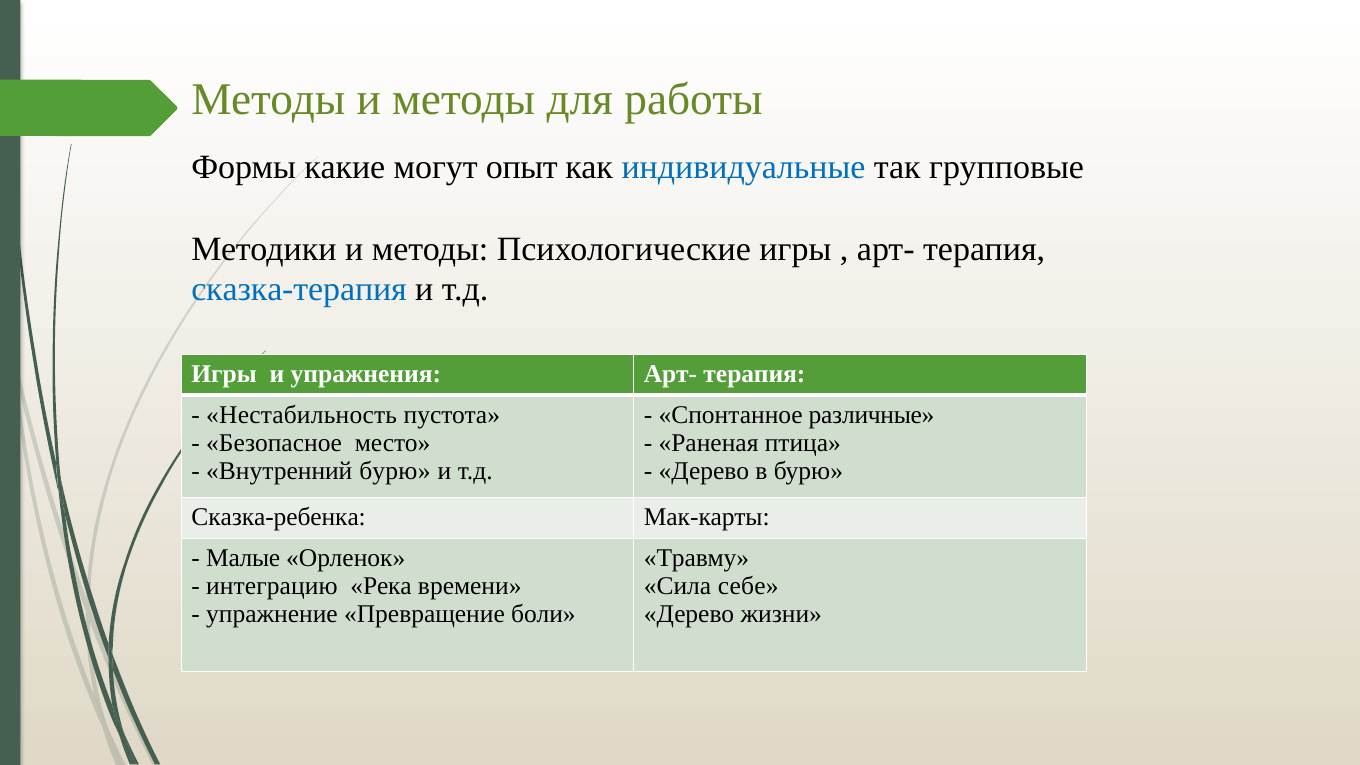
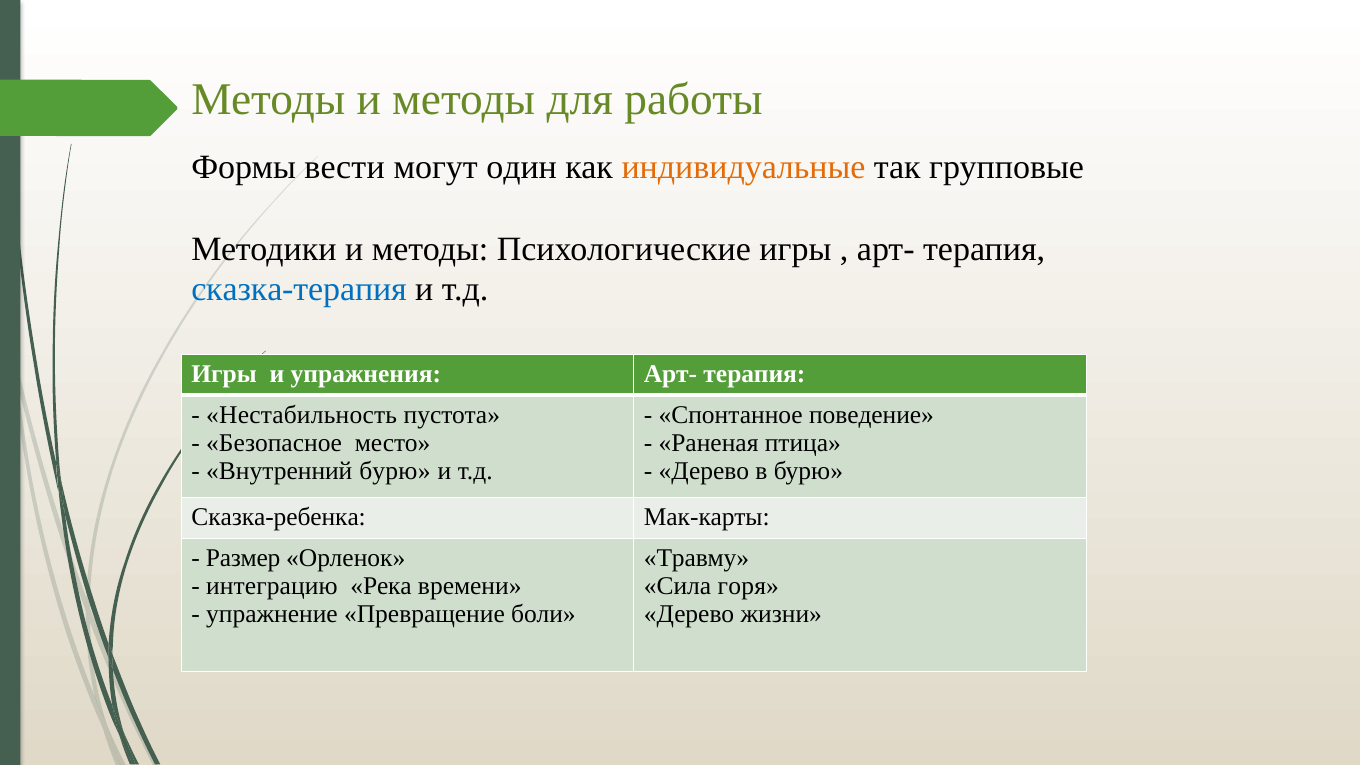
какие: какие -> вести (345, 167)
опыт: опыт -> один (522, 167)
индивидуальные colour: blue -> orange (743, 167)
различные: различные -> поведение (871, 415)
Малые: Малые -> Размер (243, 558)
себе: себе -> горя (748, 586)
